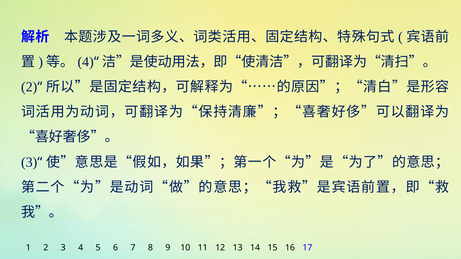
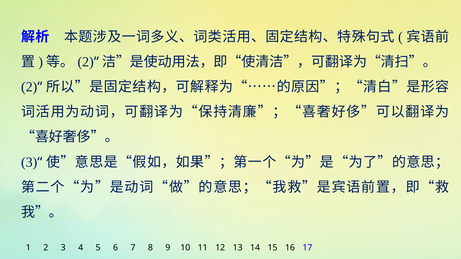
4: 4 -> 2 (86, 62)
